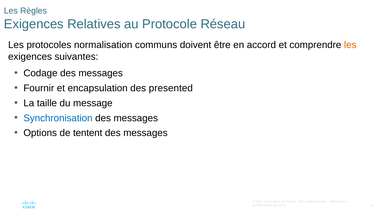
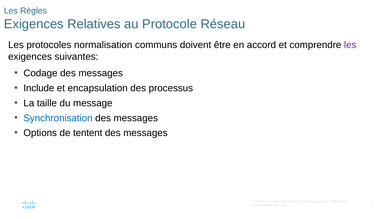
les colour: orange -> purple (350, 45)
Fournir: Fournir -> Include (39, 88)
presented: presented -> processus (171, 88)
